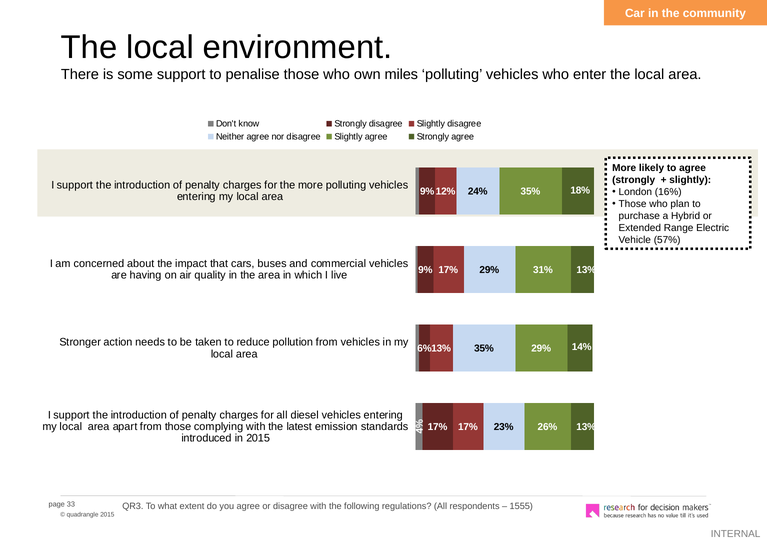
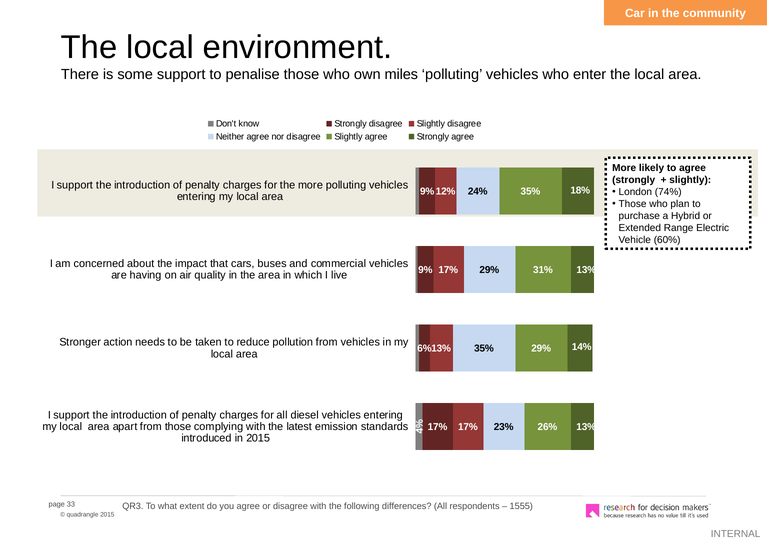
16%: 16% -> 74% (668, 192)
57%: 57% -> 60% (667, 240)
regulations: regulations -> differences (407, 506)
